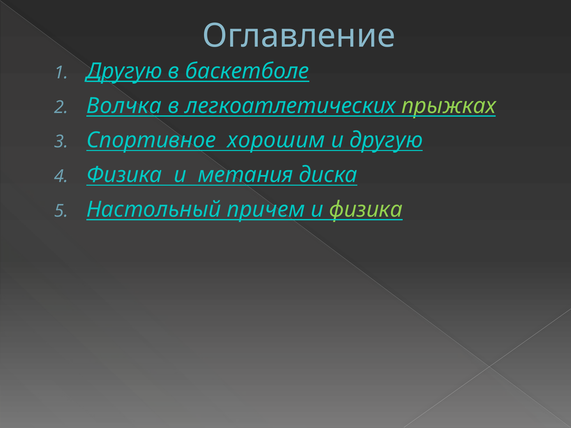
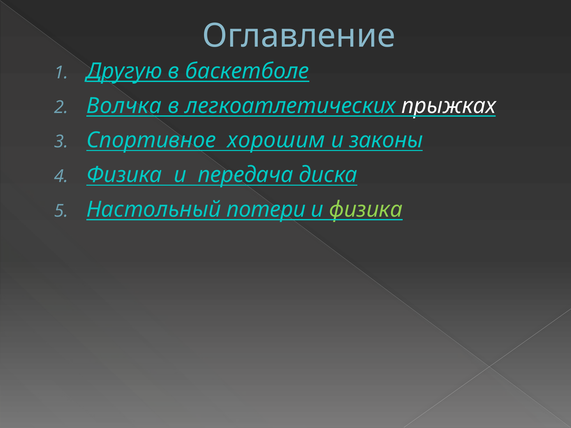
прыжках colour: light green -> white (449, 106)
и другую: другую -> законы (386, 140)
метания: метания -> передача (246, 175)
причем: причем -> потери (266, 210)
